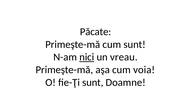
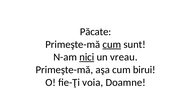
cum underline: none -> present (112, 45)
voia: voia -> birui (144, 70)
fie-Ţi sunt: sunt -> voia (93, 83)
